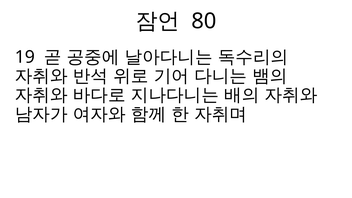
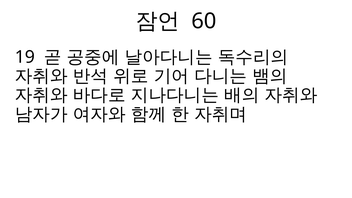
80: 80 -> 60 (204, 21)
